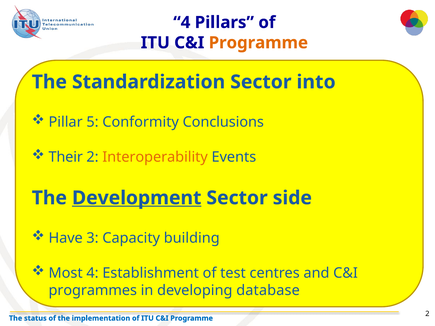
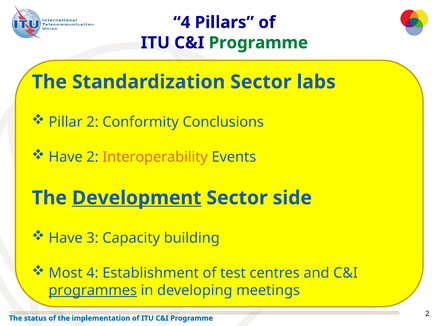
Programme colour: orange -> green (258, 43)
into: into -> labs (316, 82)
Pillar 5: 5 -> 2 (92, 122)
Their: Their -> Have (66, 157)
programmes underline: none -> present (93, 291)
database: database -> meetings (268, 291)
